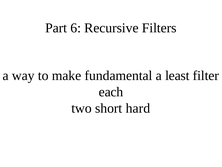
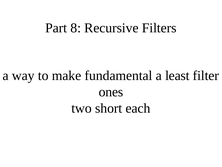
6: 6 -> 8 (76, 28)
each: each -> ones (111, 92)
hard: hard -> each (138, 108)
